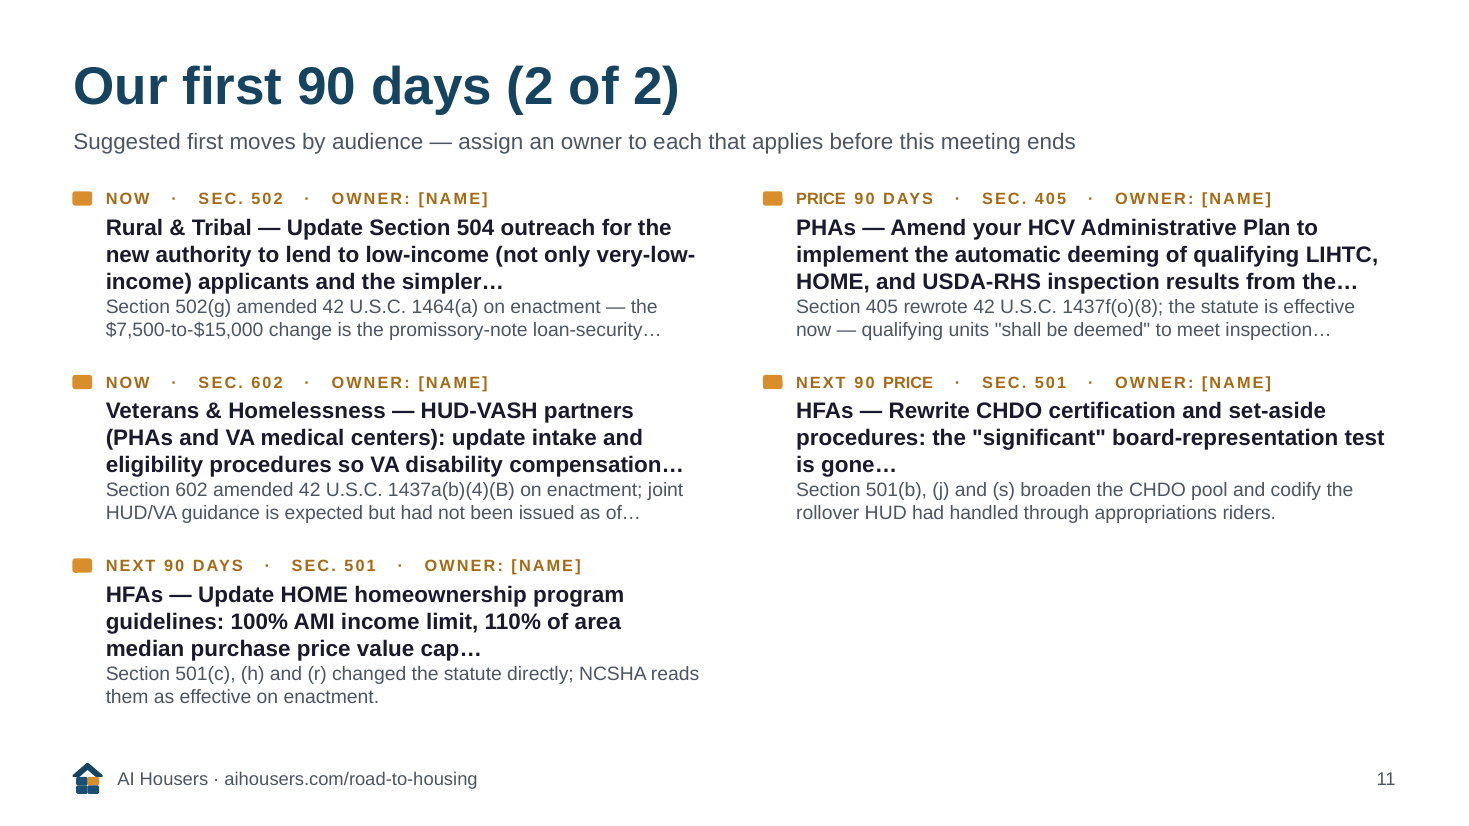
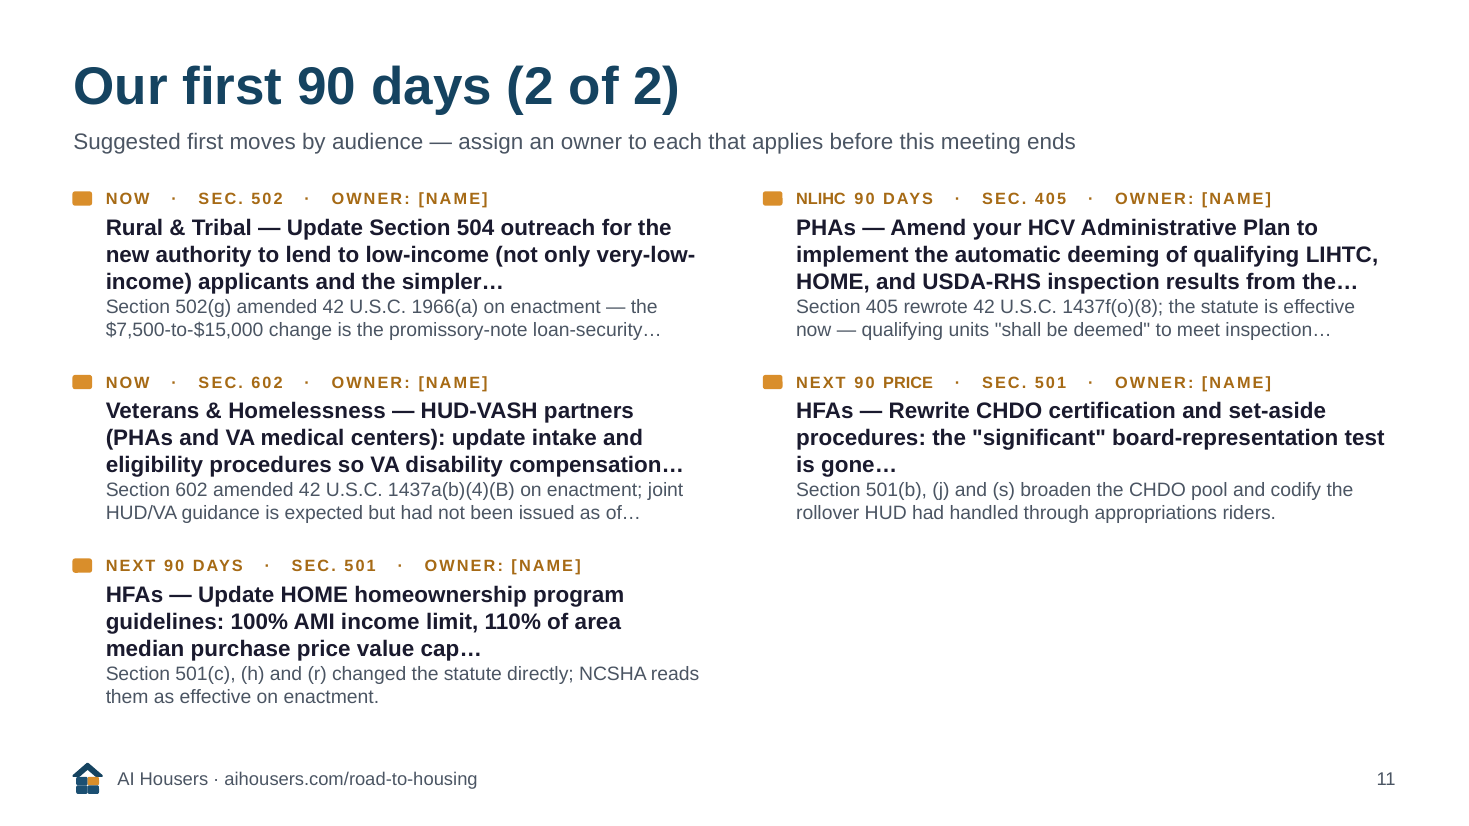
PRICE: PRICE -> NLIHC (821, 199)
1464(a: 1464(a -> 1966(a (445, 307)
